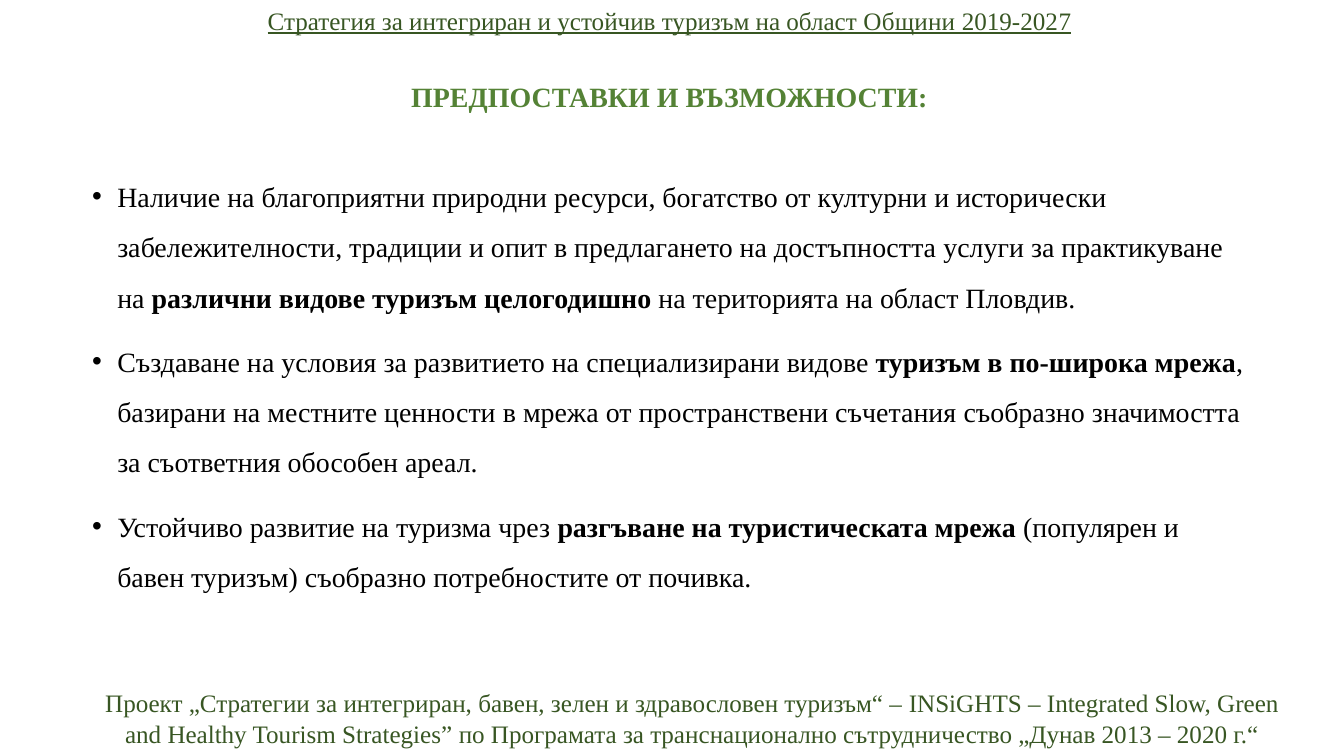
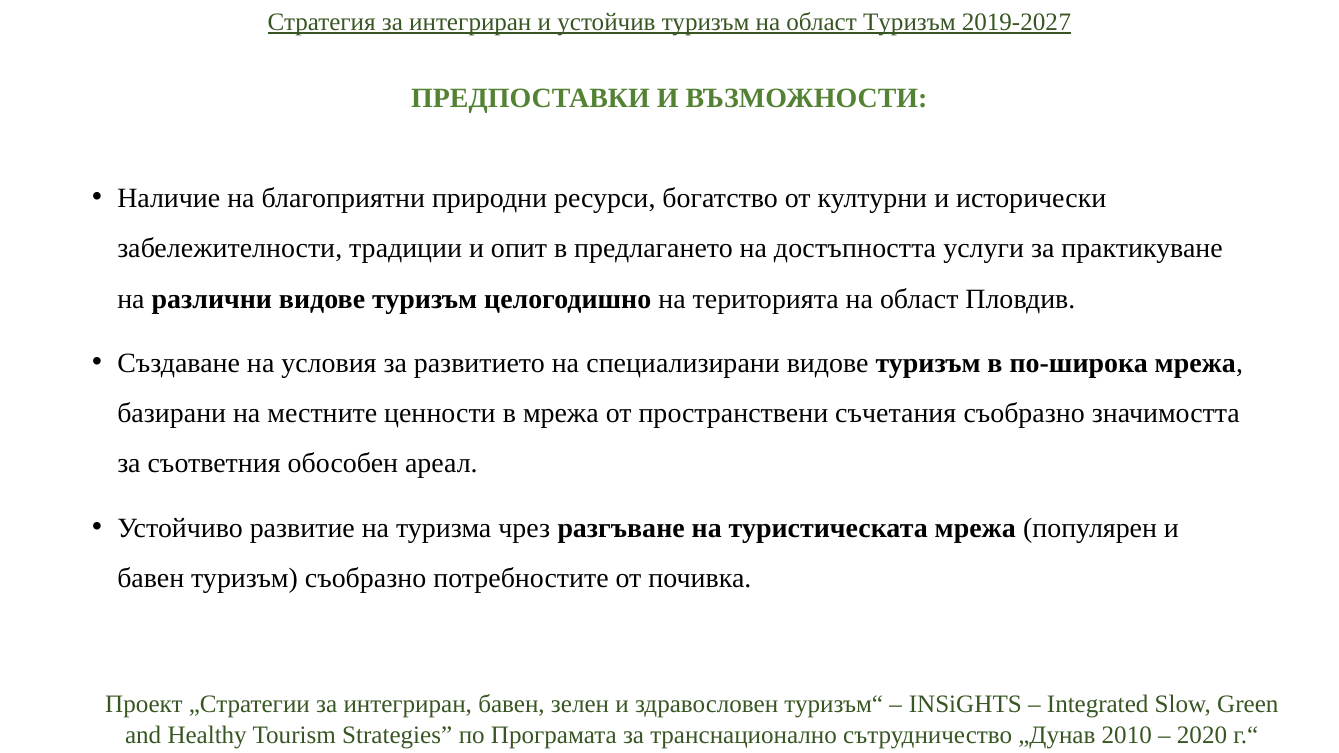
област Общини: Общини -> Туризъм (909, 22)
2013: 2013 -> 2010 (1127, 735)
